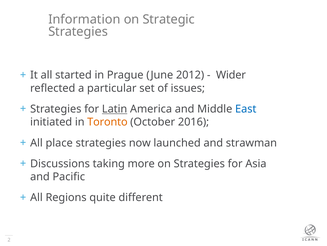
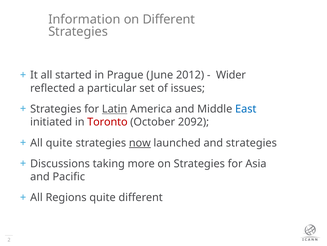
on Strategic: Strategic -> Different (169, 19)
Toronto colour: orange -> red (107, 122)
2016: 2016 -> 2092 (194, 122)
All place: place -> quite (59, 142)
now underline: none -> present (140, 142)
and strawman: strawman -> strategies (251, 142)
